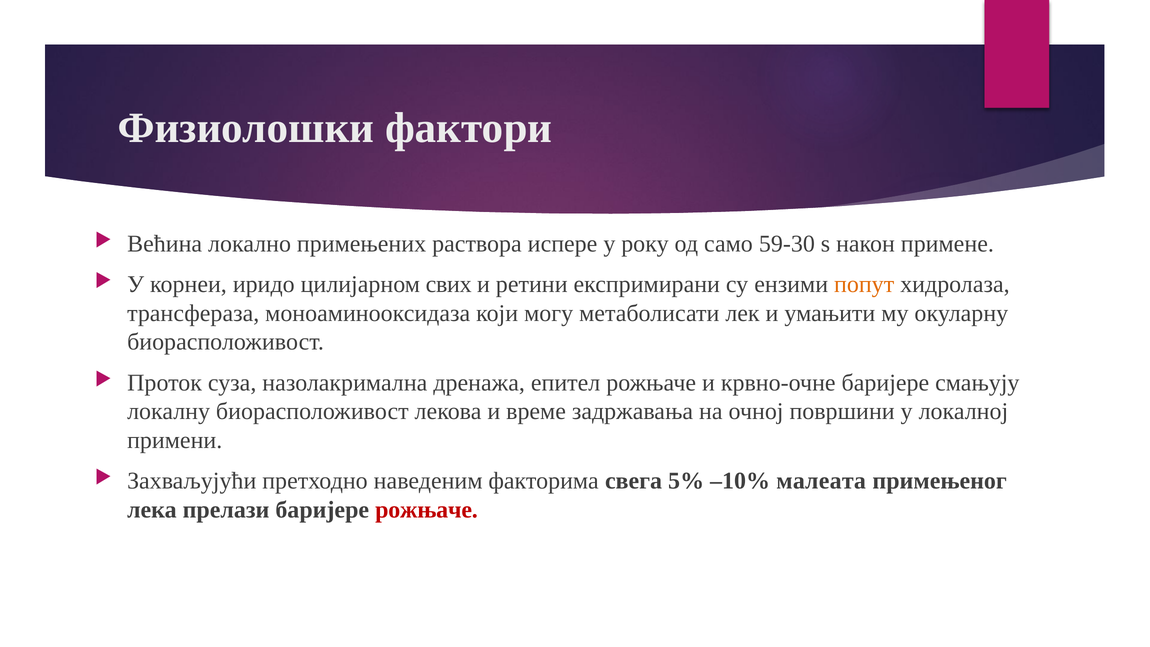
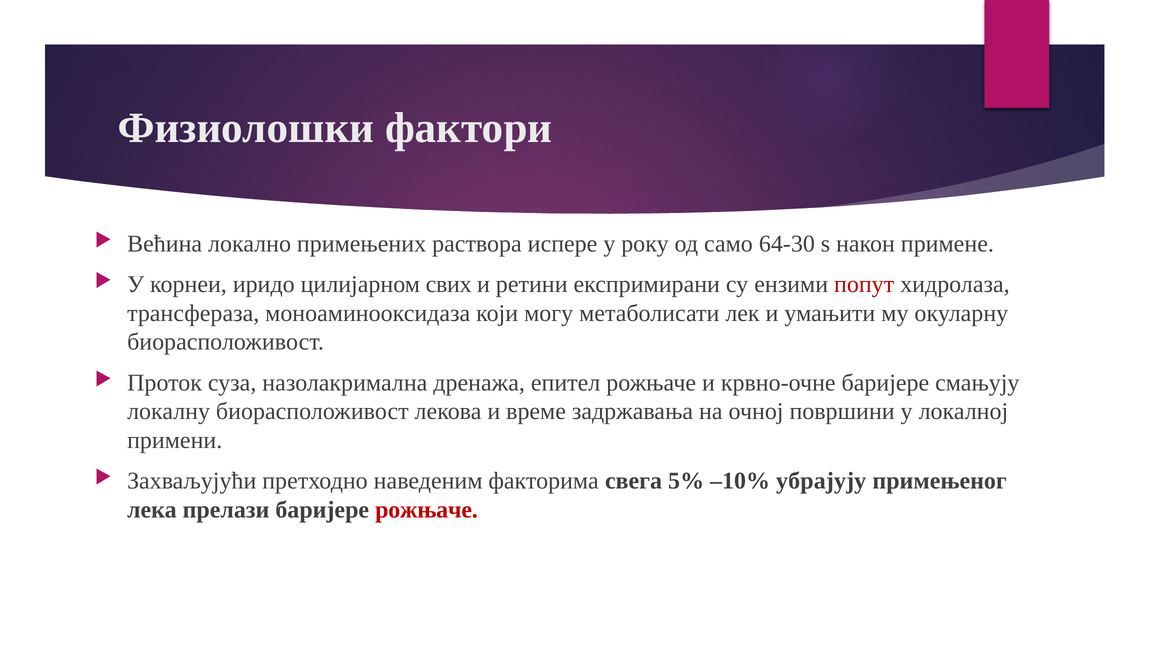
59-30: 59-30 -> 64-30 (787, 244)
попут colour: orange -> red (864, 284)
малеата: малеата -> убрајују (821, 481)
